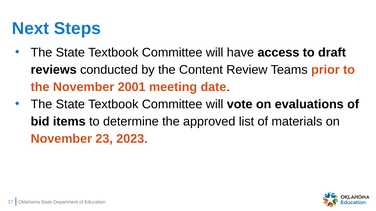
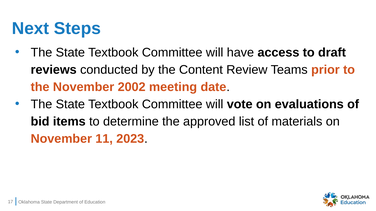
2001: 2001 -> 2002 (132, 87)
23: 23 -> 11 (104, 139)
